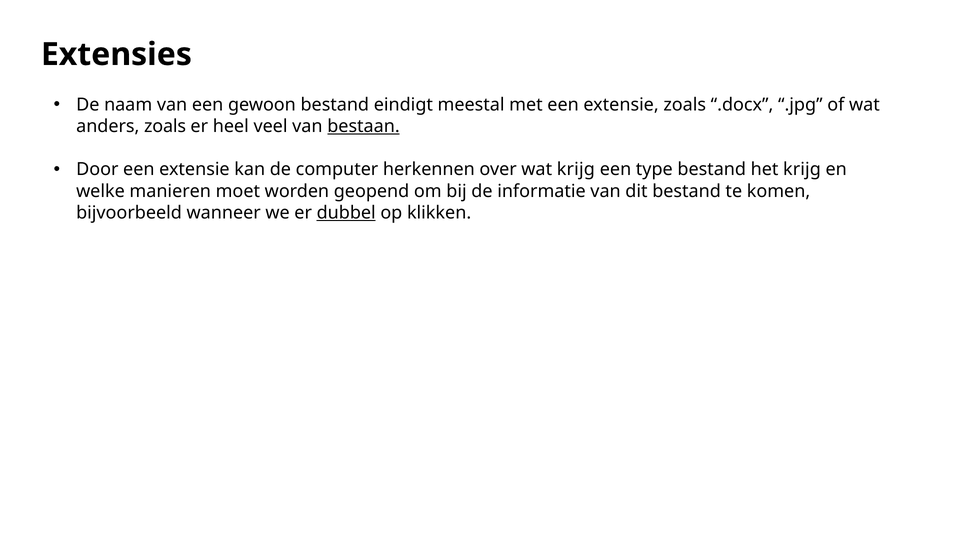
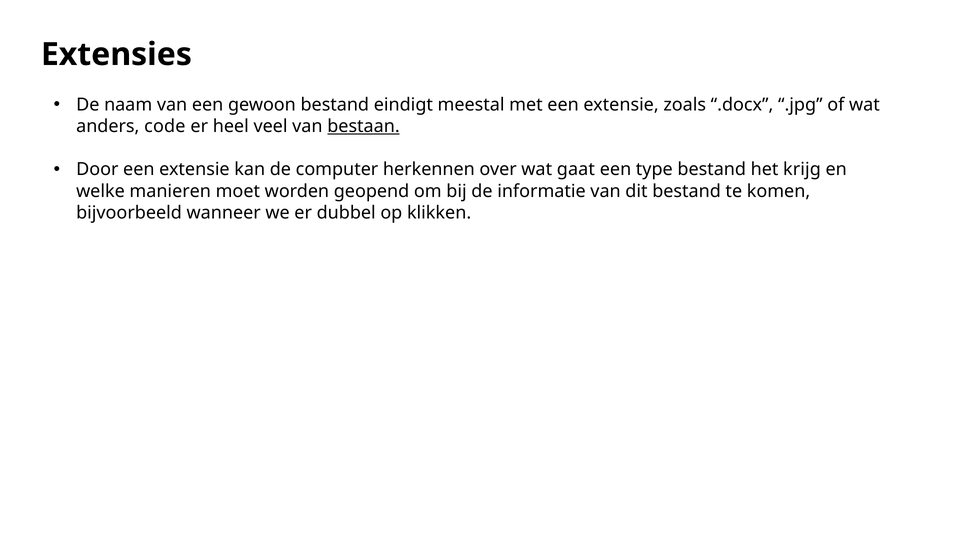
anders zoals: zoals -> code (165, 126)
wat krijg: krijg -> gaat (576, 170)
dubbel underline: present -> none (346, 213)
